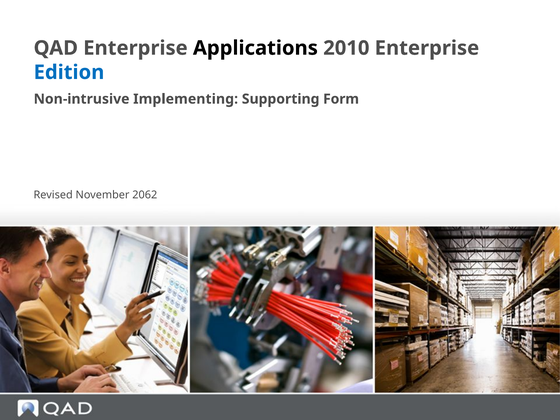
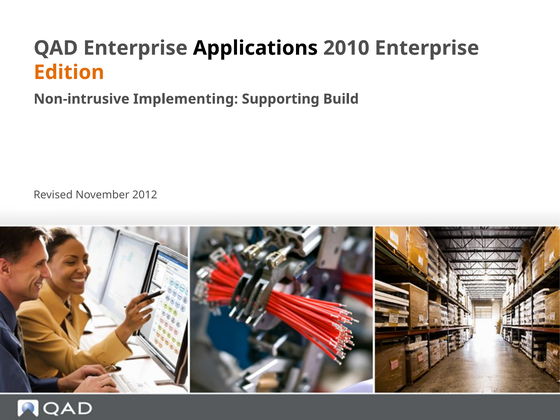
Edition colour: blue -> orange (69, 72)
Form: Form -> Build (341, 99)
2062: 2062 -> 2012 (145, 195)
